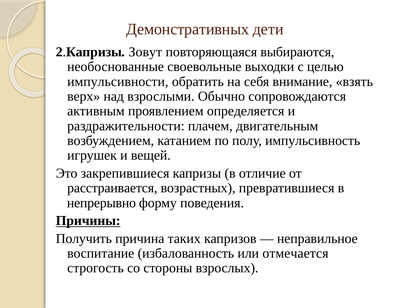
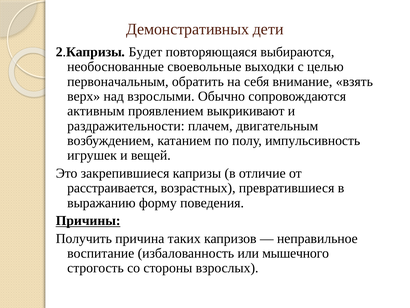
Зовут: Зовут -> Будет (145, 52)
импульсивности: импульсивности -> первоначальным (118, 81)
определяется: определяется -> выкрикивают (246, 111)
непрерывно: непрерывно -> выражанию (101, 202)
отмечается: отмечается -> мышечного (296, 253)
